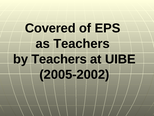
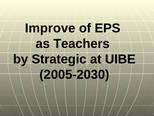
Covered: Covered -> Improve (50, 28)
by Teachers: Teachers -> Strategic (59, 59)
2005-2002: 2005-2002 -> 2005-2030 (74, 74)
